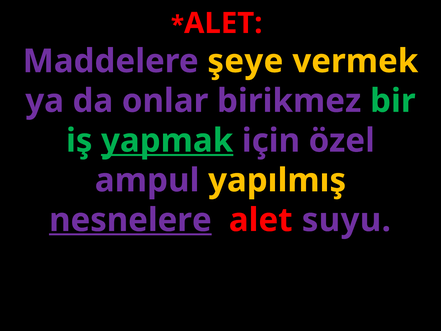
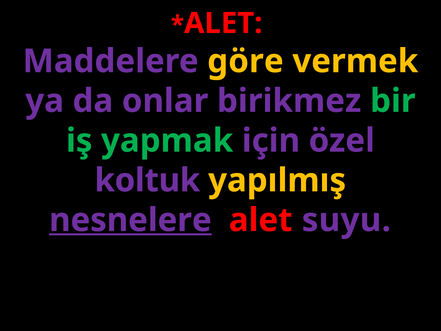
şeye: şeye -> göre (245, 61)
yapmak underline: present -> none (167, 141)
ampul: ampul -> koltuk (147, 180)
